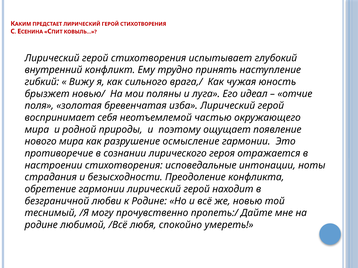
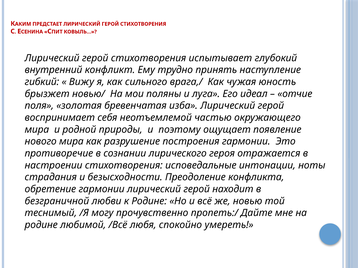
осмысление: осмысление -> построения (191, 142)
